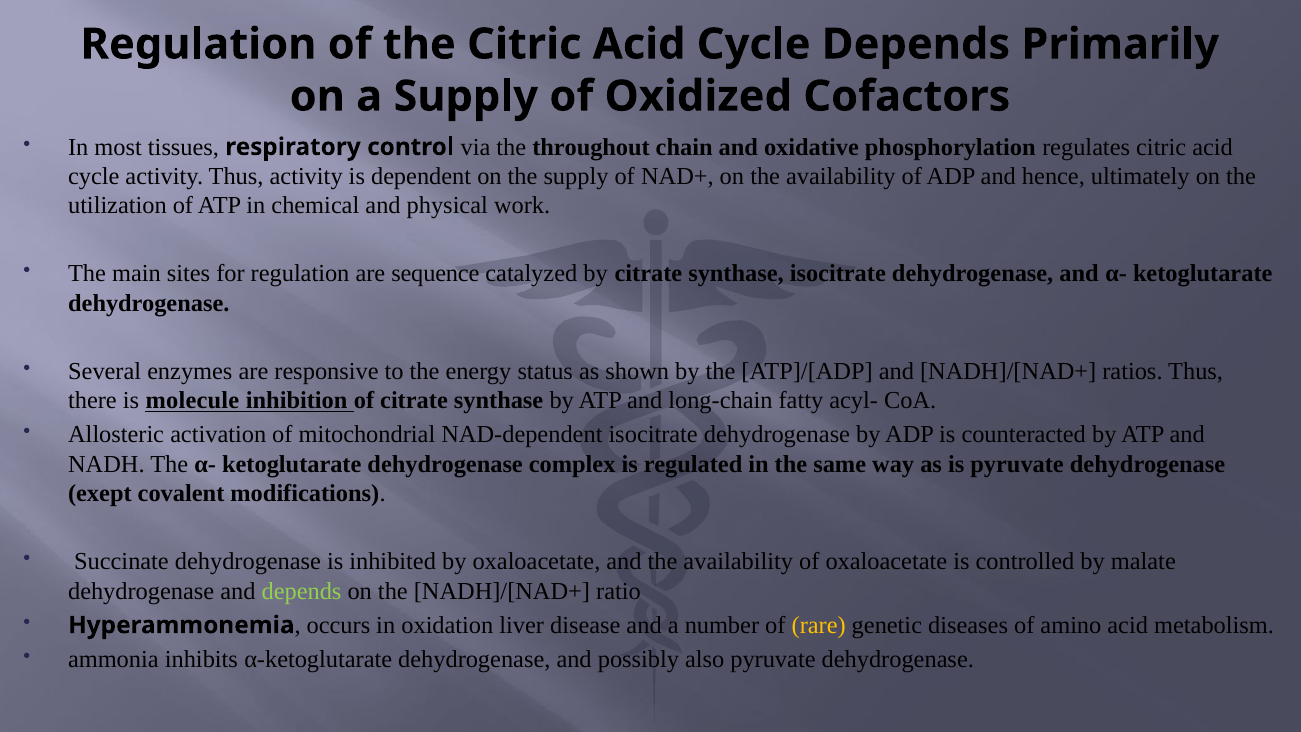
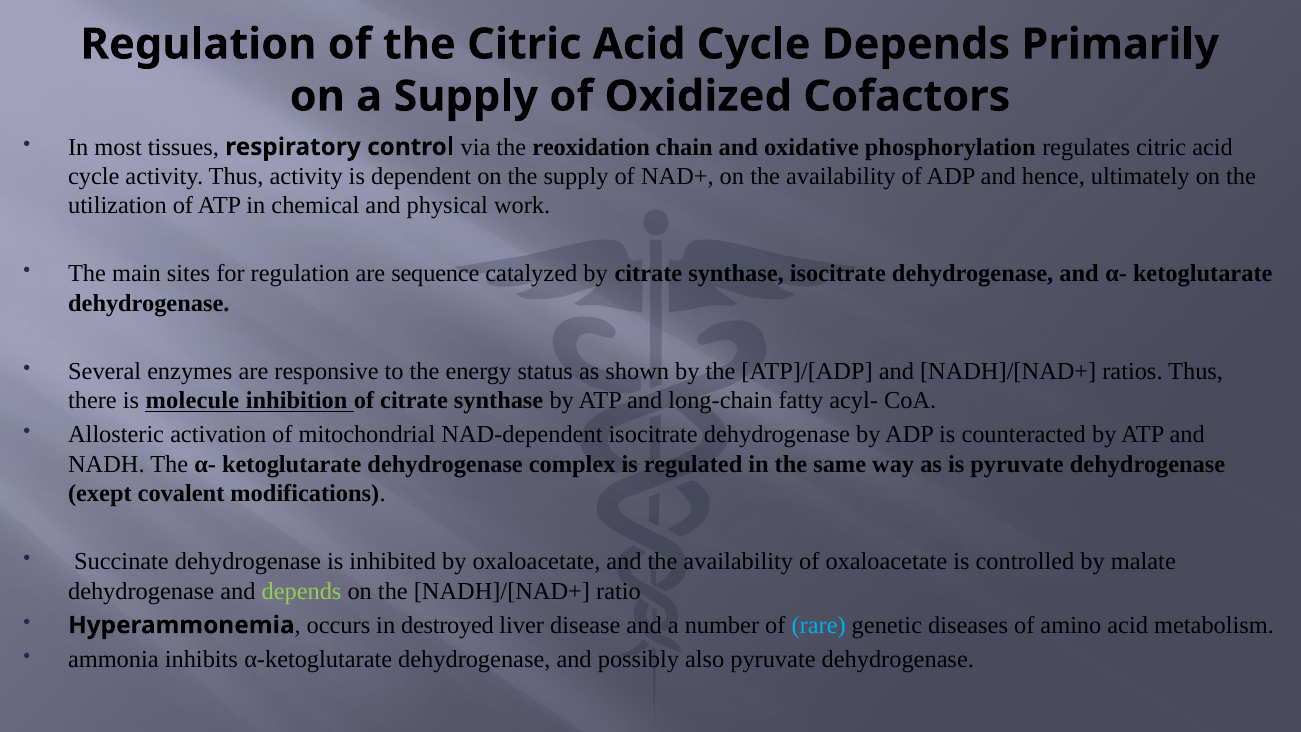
throughout: throughout -> reoxidation (591, 147)
oxidation: oxidation -> destroyed (447, 625)
rare colour: yellow -> light blue (819, 625)
